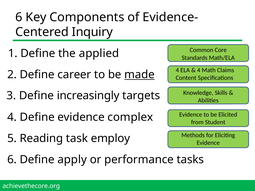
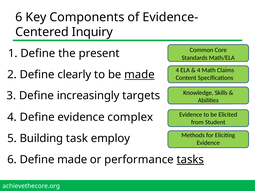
applied: applied -> present (99, 53)
career: career -> clearly (74, 75)
Reading: Reading -> Building (41, 139)
Define apply: apply -> made (72, 160)
tasks underline: none -> present (190, 160)
